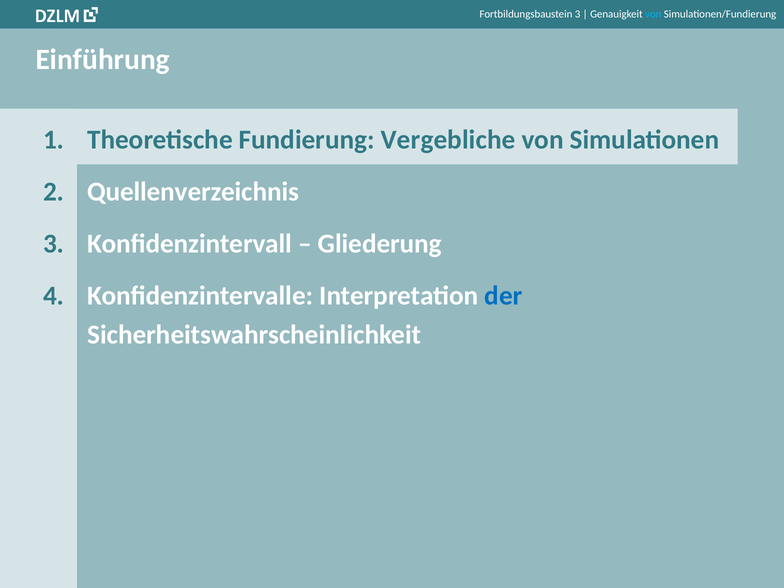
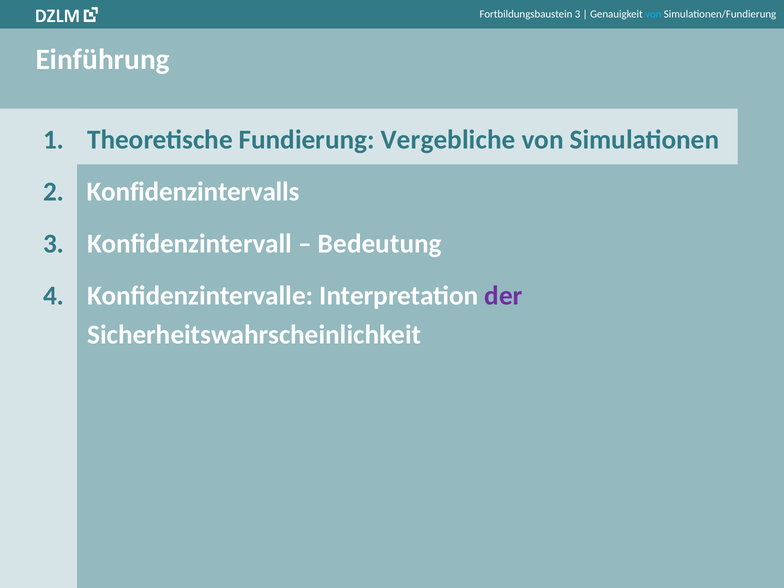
Quellenverzeichnis: Quellenverzeichnis -> Konfidenzintervalls (193, 192)
Gliederung: Gliederung -> Bedeutung (380, 244)
der colour: blue -> purple (503, 296)
